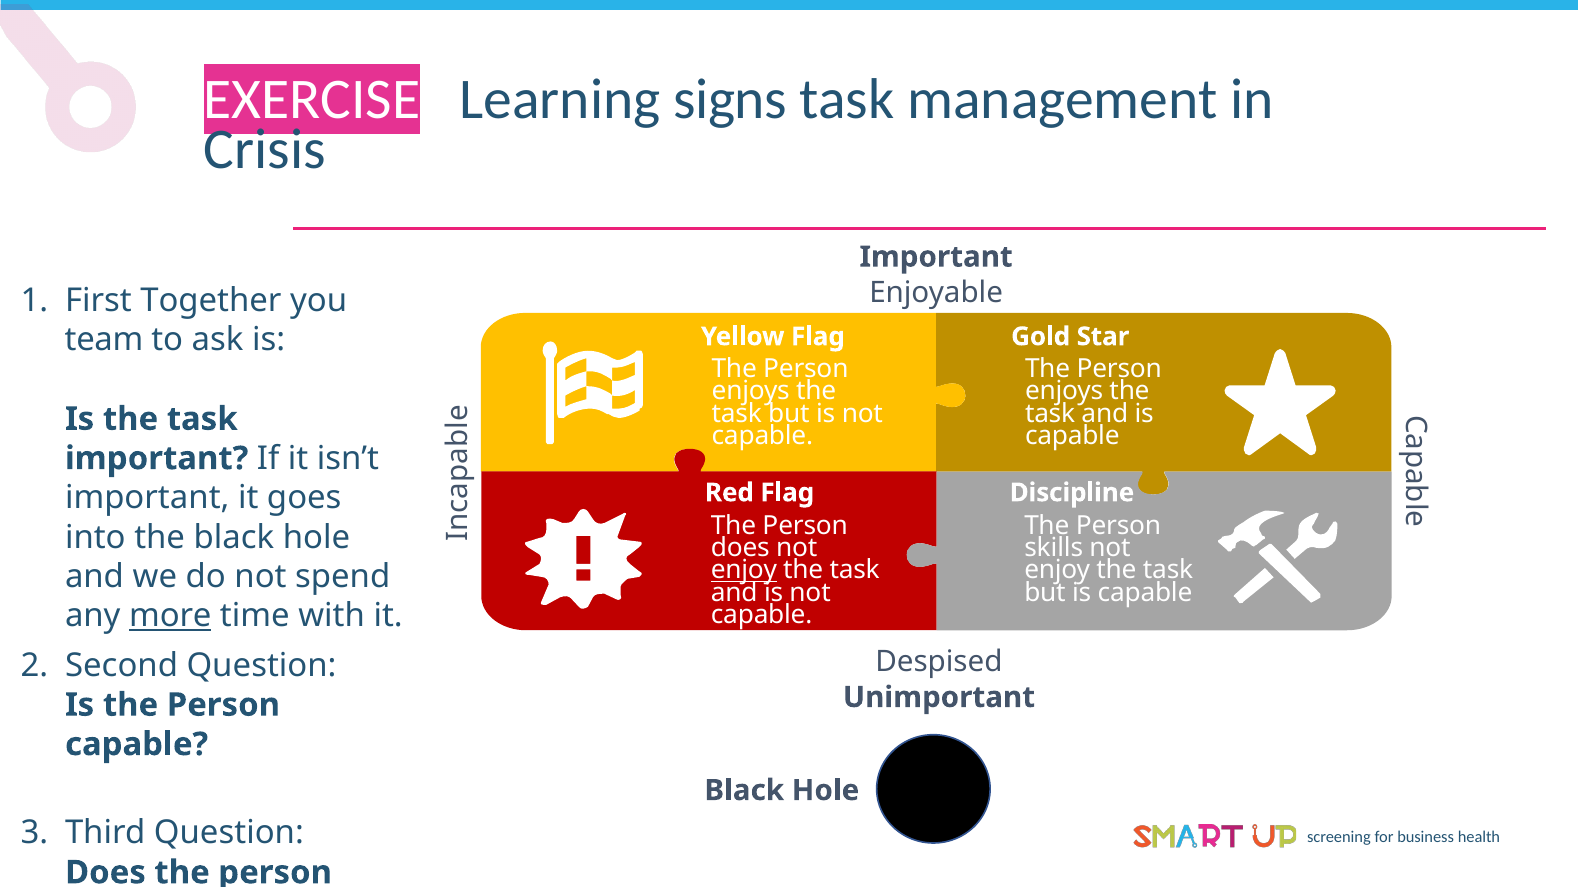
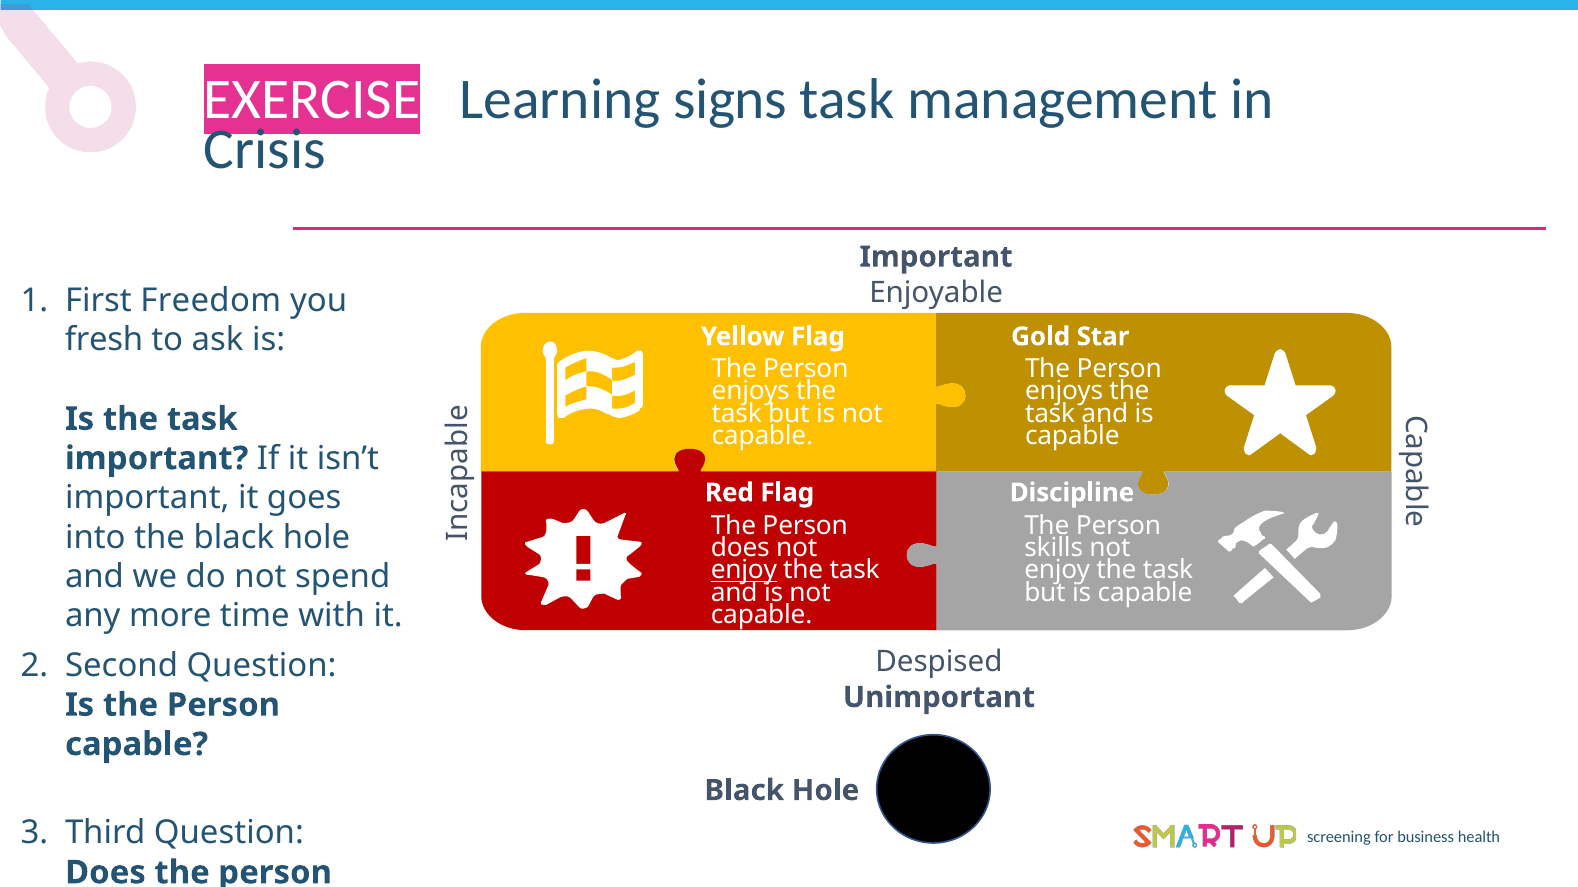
Together: Together -> Freedom (211, 301)
team: team -> fresh (104, 340)
more underline: present -> none (170, 617)
